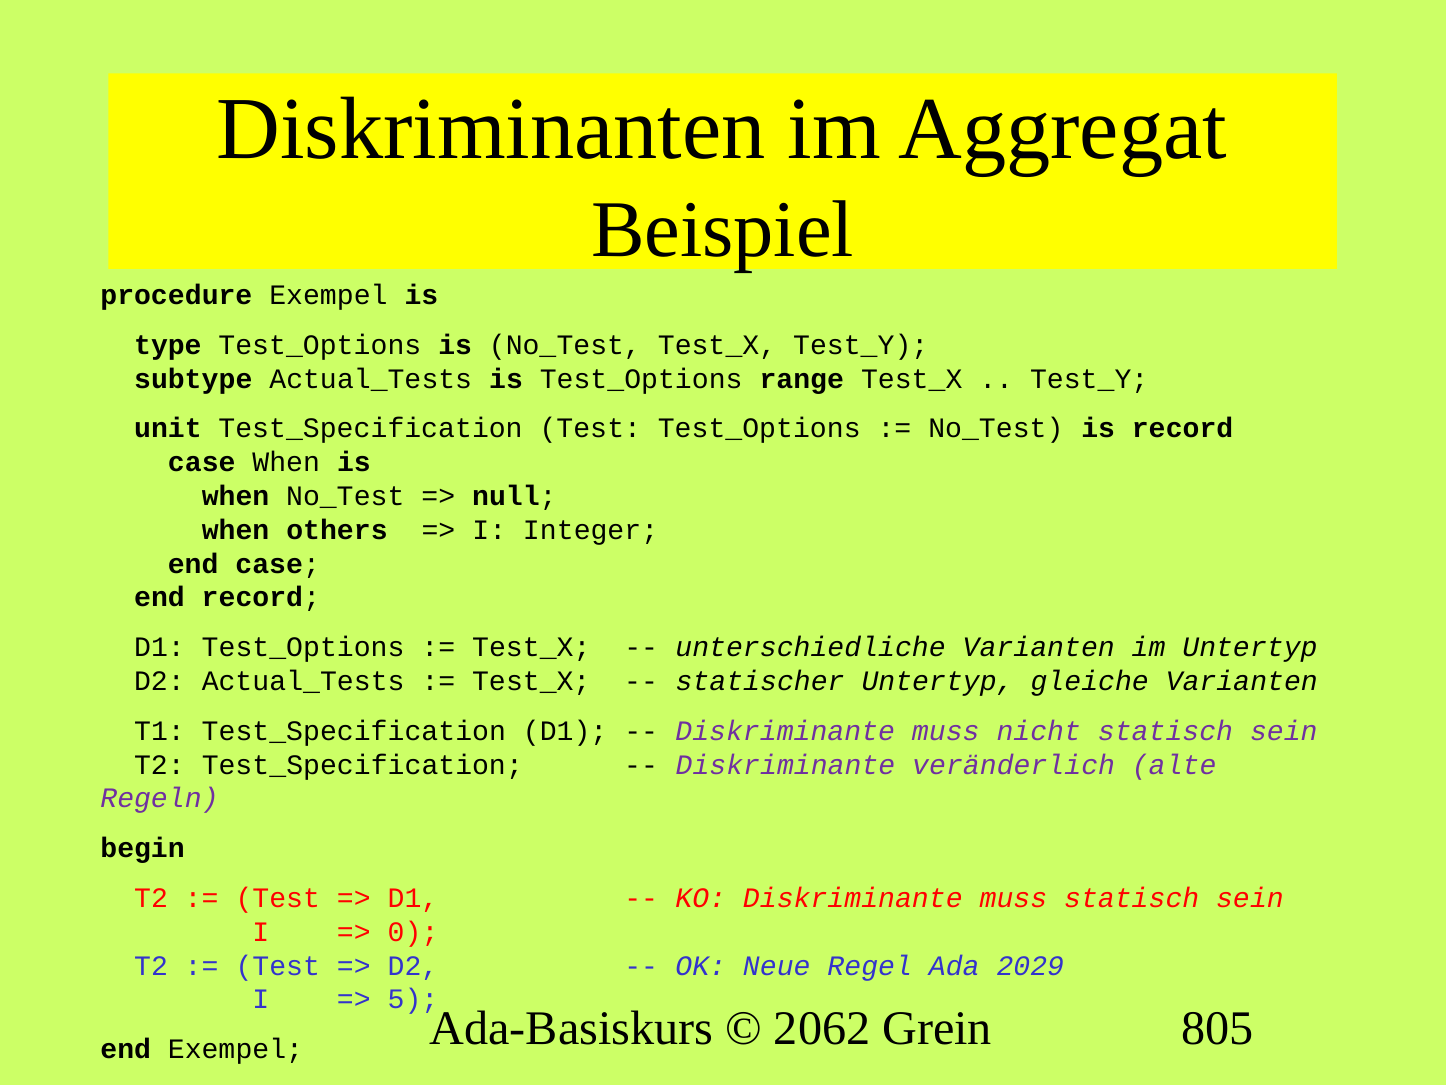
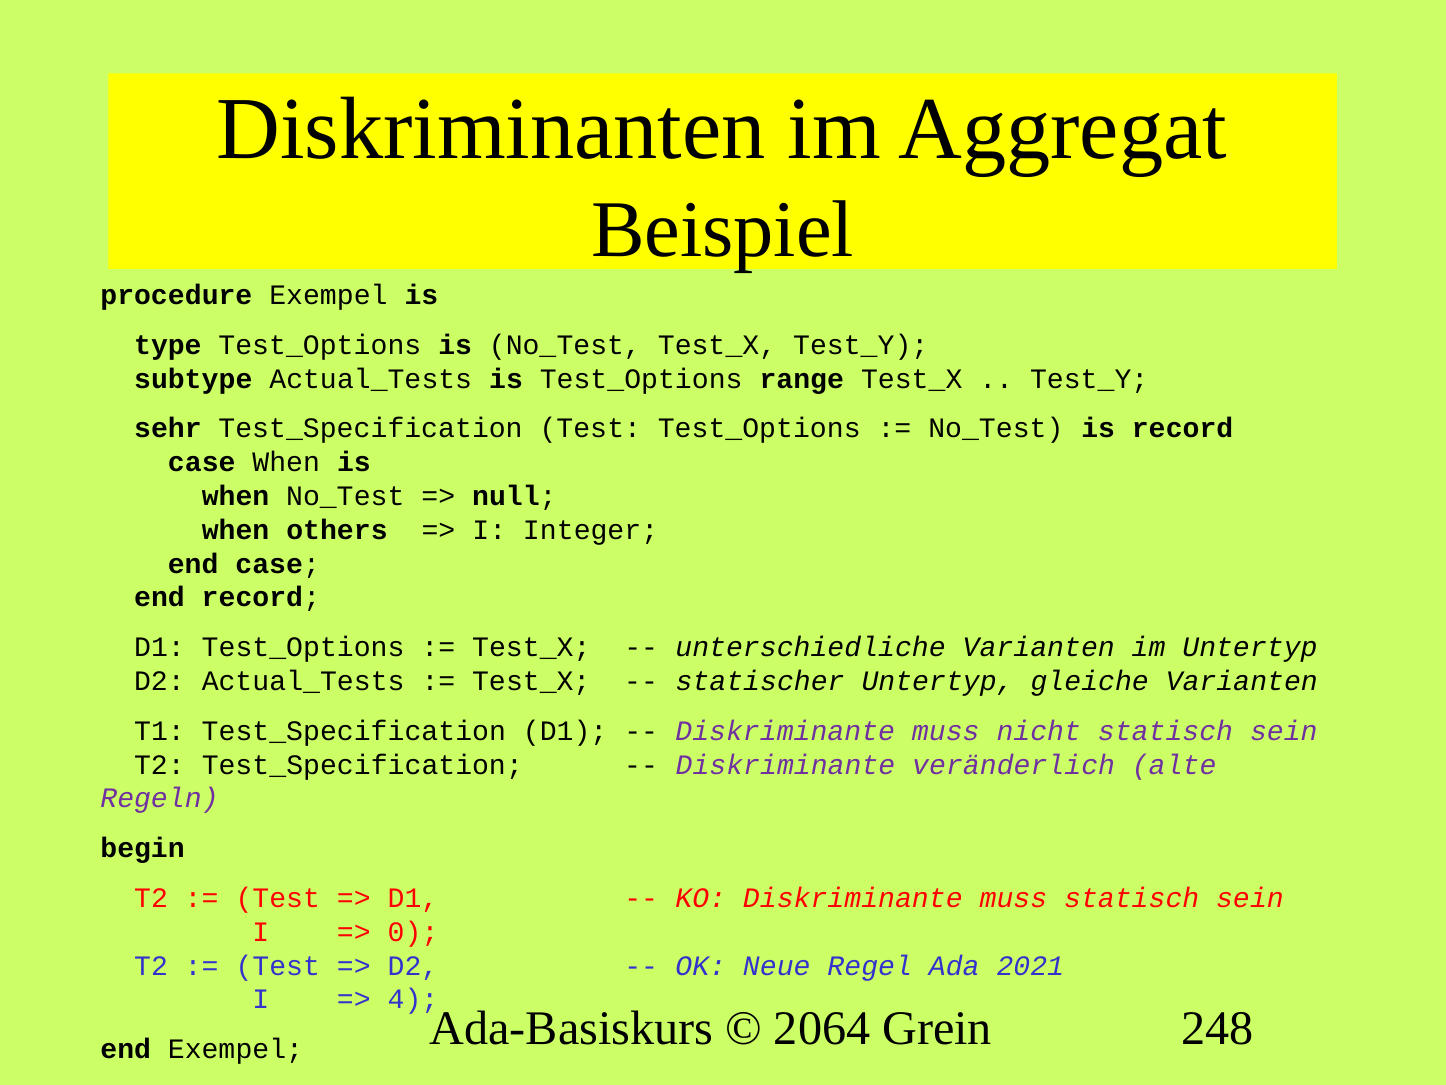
unit: unit -> sehr (168, 428)
2029: 2029 -> 2021 (1030, 965)
5: 5 -> 4 (413, 999)
2062: 2062 -> 2064 (822, 1028)
805: 805 -> 248 (1217, 1028)
